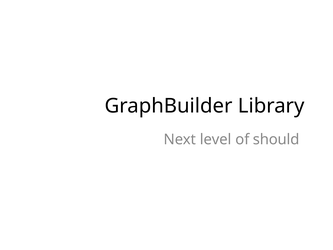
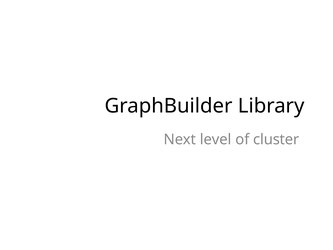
should: should -> cluster (276, 139)
